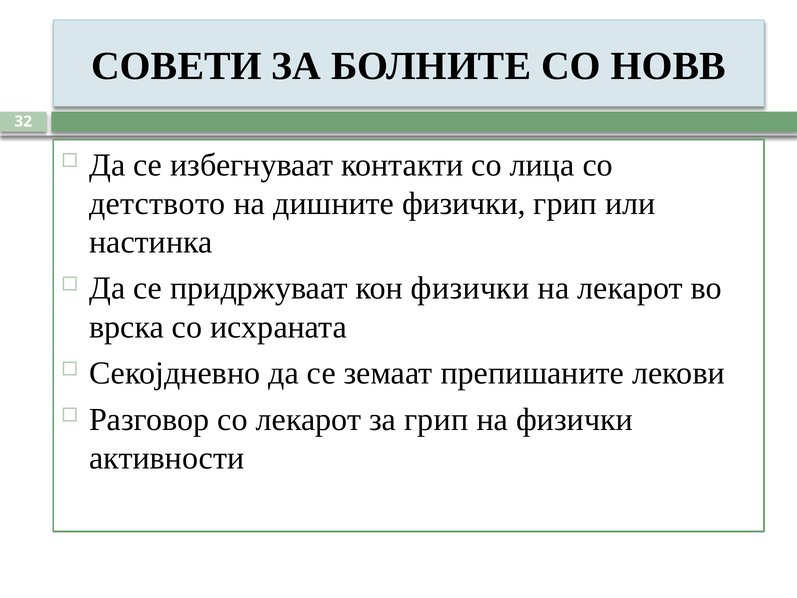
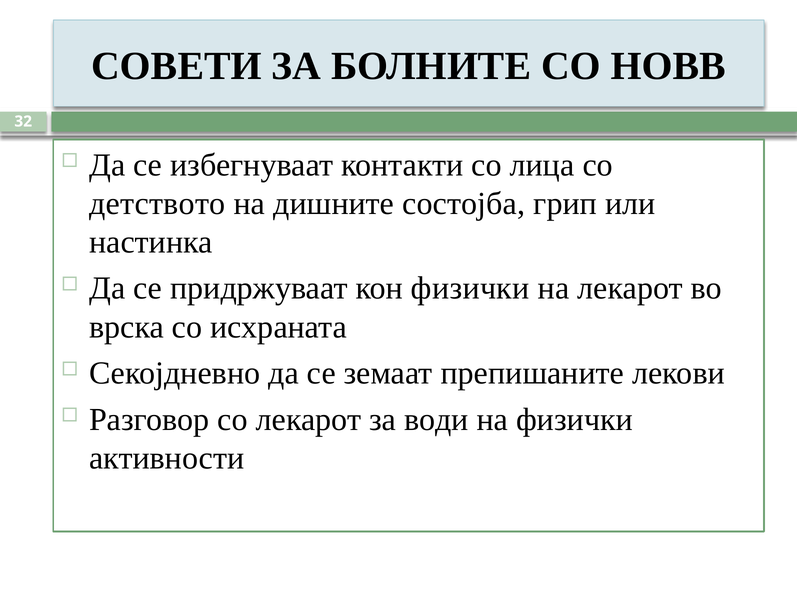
дишните физички: физички -> состојба (464, 203)
за грип: грип -> води (436, 419)
